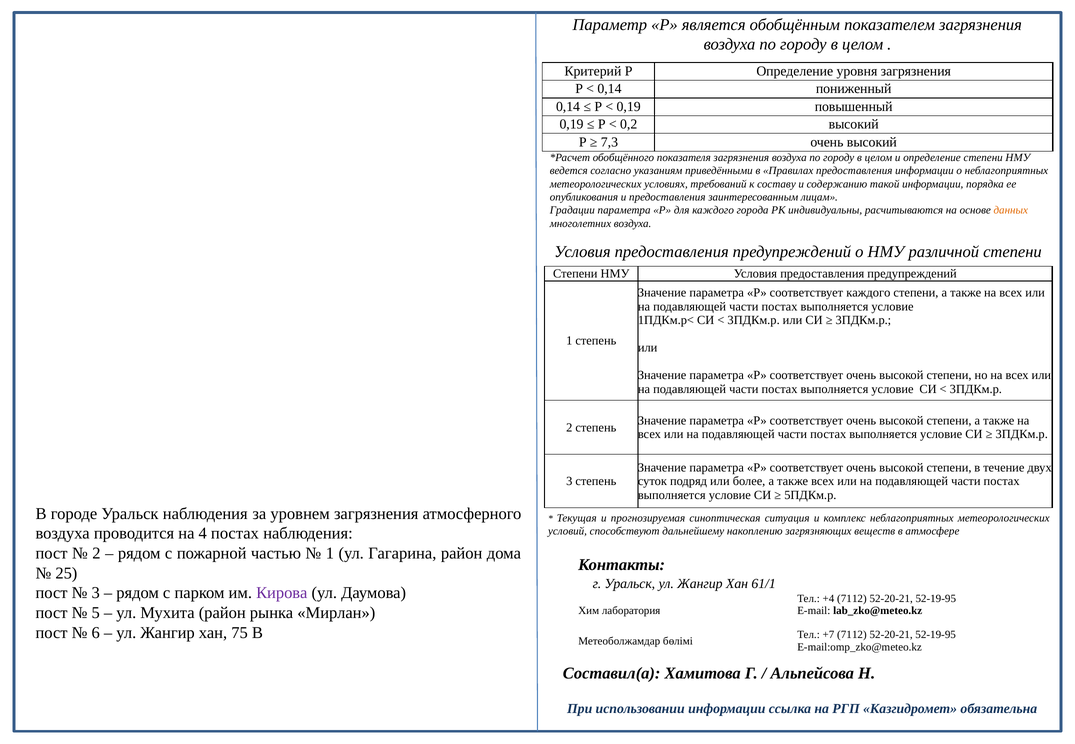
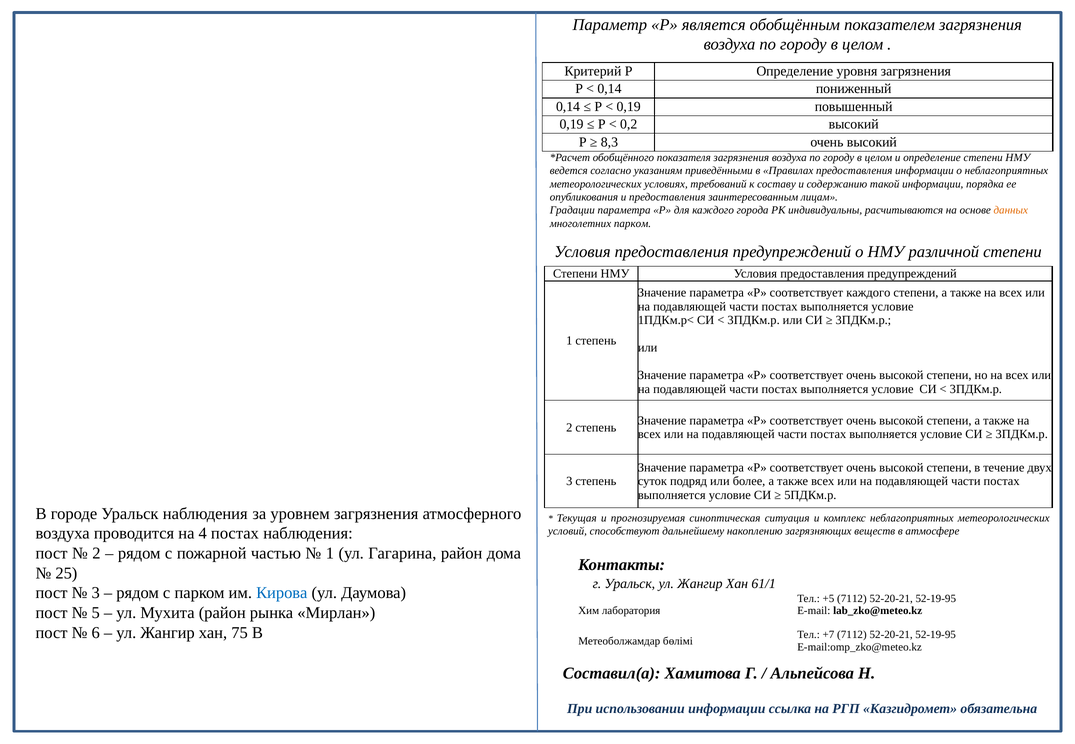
7,3: 7,3 -> 8,3 (609, 142)
многолетних воздуха: воздуха -> парком (632, 224)
Кирова colour: purple -> blue (282, 593)
+4: +4 -> +5 (828, 599)
